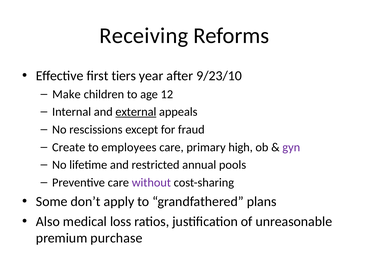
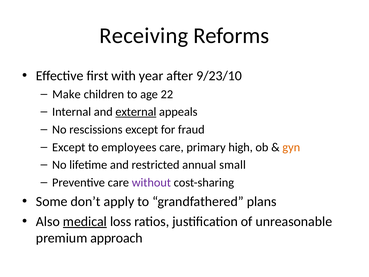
tiers: tiers -> with (124, 76)
12: 12 -> 22 (167, 94)
Create: Create -> Except (69, 147)
gyn colour: purple -> orange (291, 147)
pools: pools -> small (233, 165)
medical underline: none -> present (85, 221)
purchase: purchase -> approach (117, 238)
